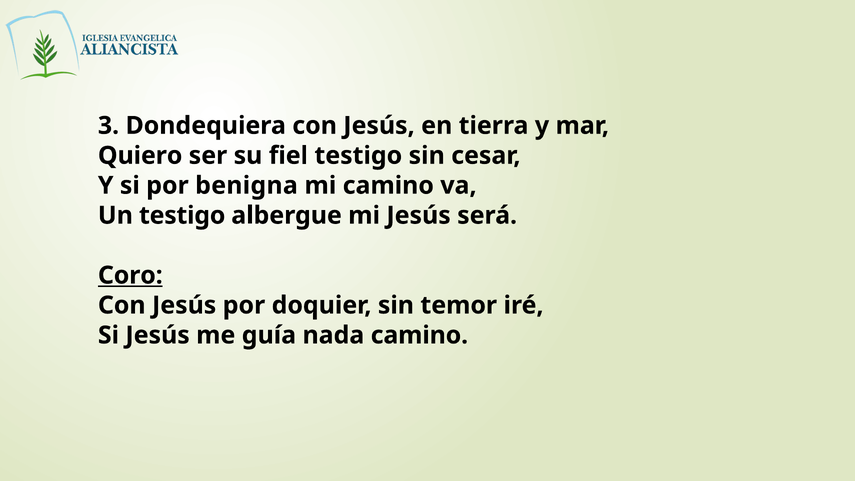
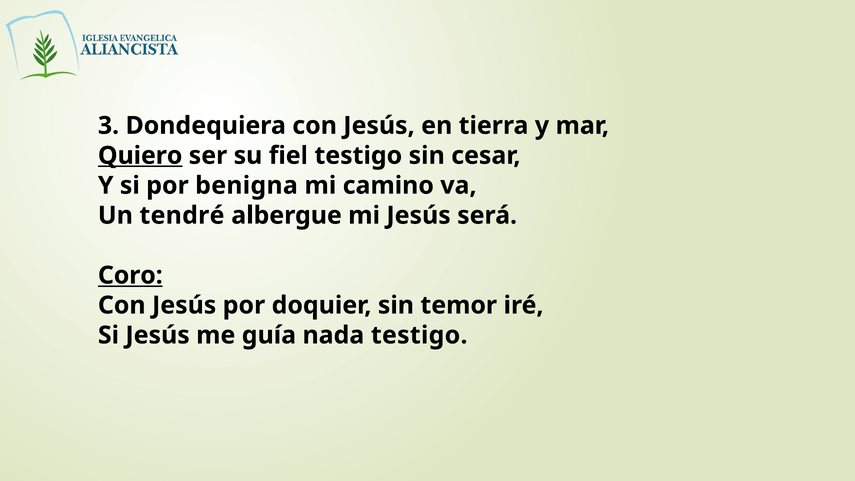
Quiero underline: none -> present (140, 156)
Un testigo: testigo -> tendré (182, 215)
nada camino: camino -> testigo (419, 335)
